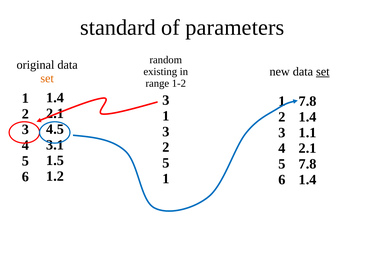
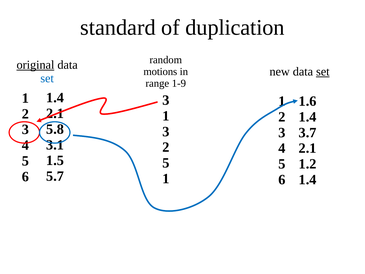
parameters: parameters -> duplication (235, 28)
original underline: none -> present (35, 65)
existing: existing -> motions (160, 72)
set colour: orange -> blue (47, 78)
1-2: 1-2 -> 1-9 (179, 83)
7.8: 7.8 -> 1.6 (308, 101)
4.5: 4.5 -> 5.8 (55, 129)
1.1: 1.1 -> 3.7 (308, 132)
7.8: 7.8 -> 1.2 (308, 164)
1.2: 1.2 -> 5.7 (55, 176)
